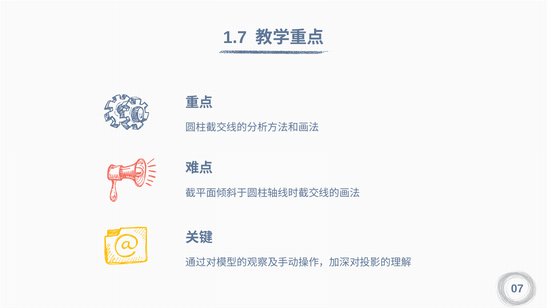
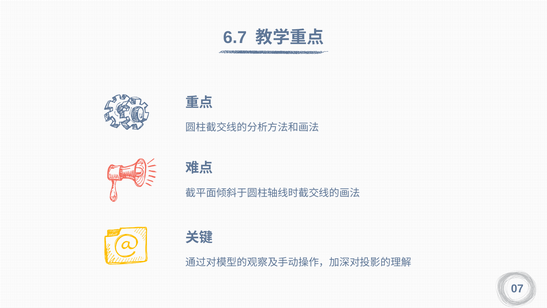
1.7: 1.7 -> 6.7 (235, 37)
